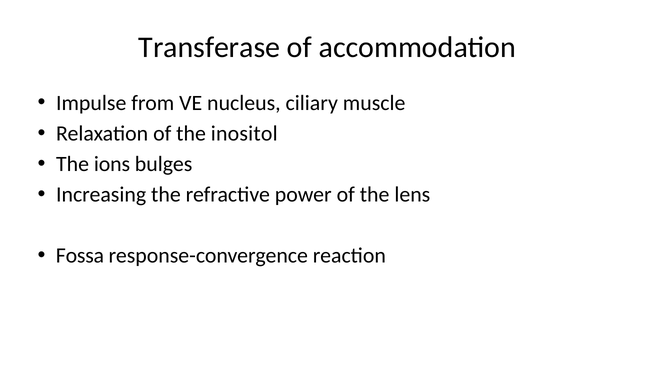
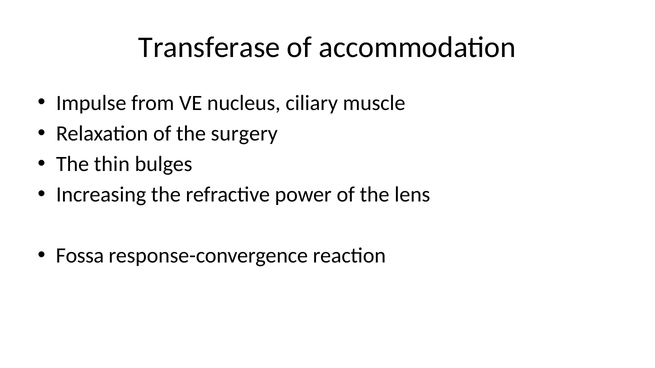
inositol: inositol -> surgery (244, 134)
ions: ions -> thin (112, 164)
